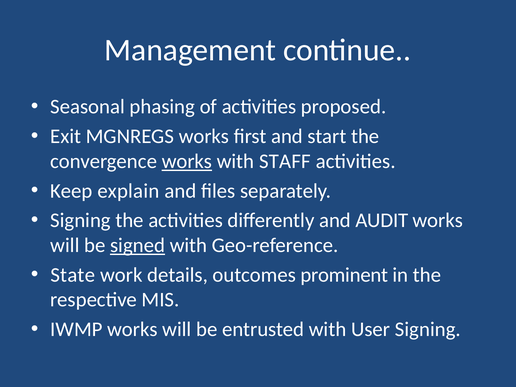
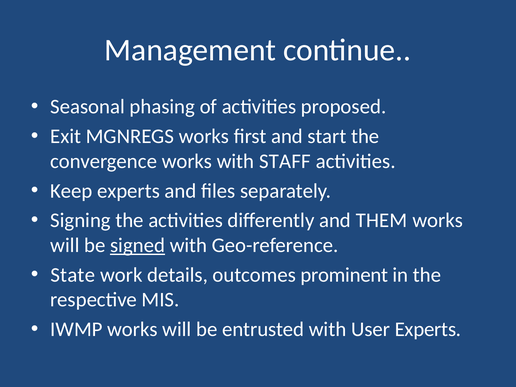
works underline: present -> none (187, 161)
Keep explain: explain -> experts (128, 191)
AUDIT: AUDIT -> THEM (382, 220)
User Signing: Signing -> Experts (428, 329)
